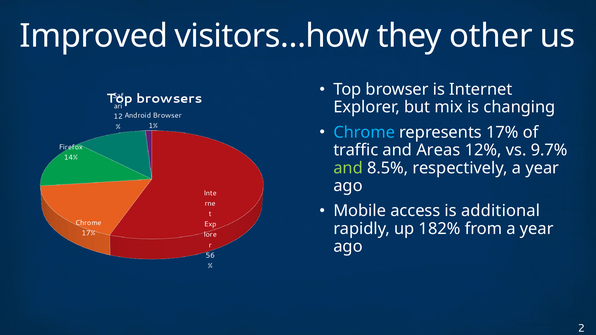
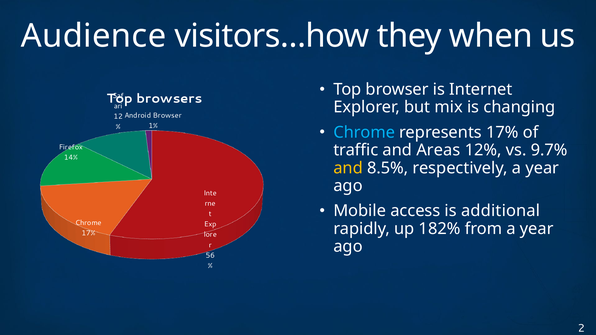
Improved: Improved -> Audience (94, 36)
other: other -> when (491, 36)
and colour: light green -> yellow (348, 168)
